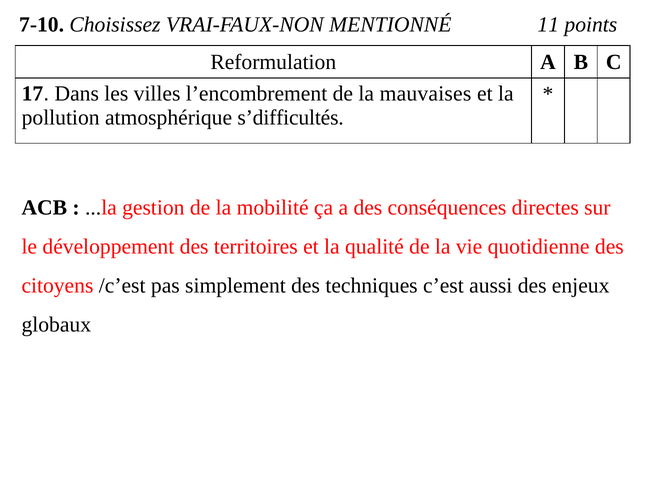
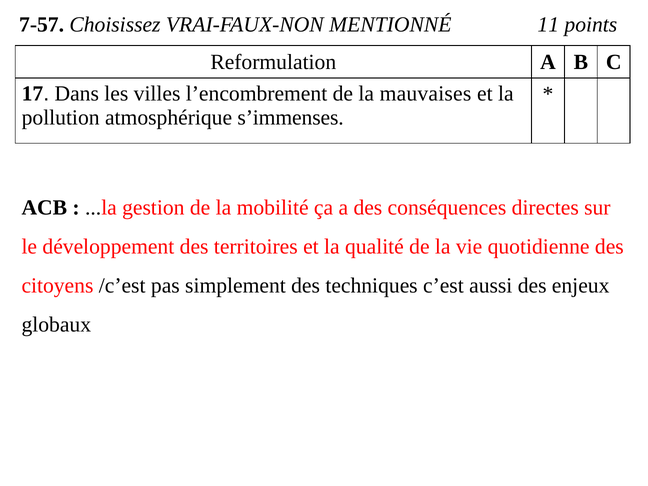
7-10: 7-10 -> 7-57 (42, 25)
s’difficultés: s’difficultés -> s’immenses (291, 118)
